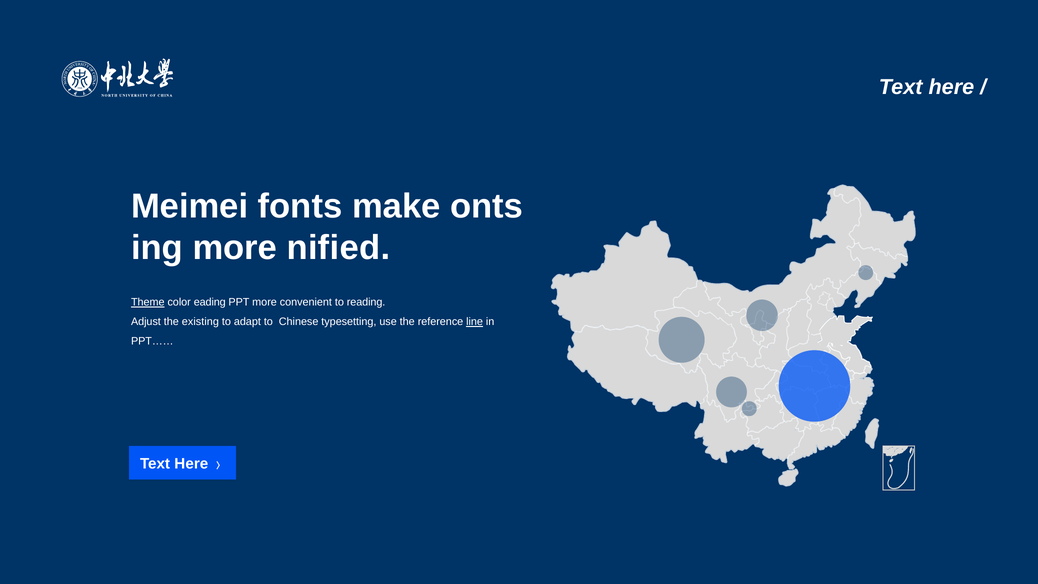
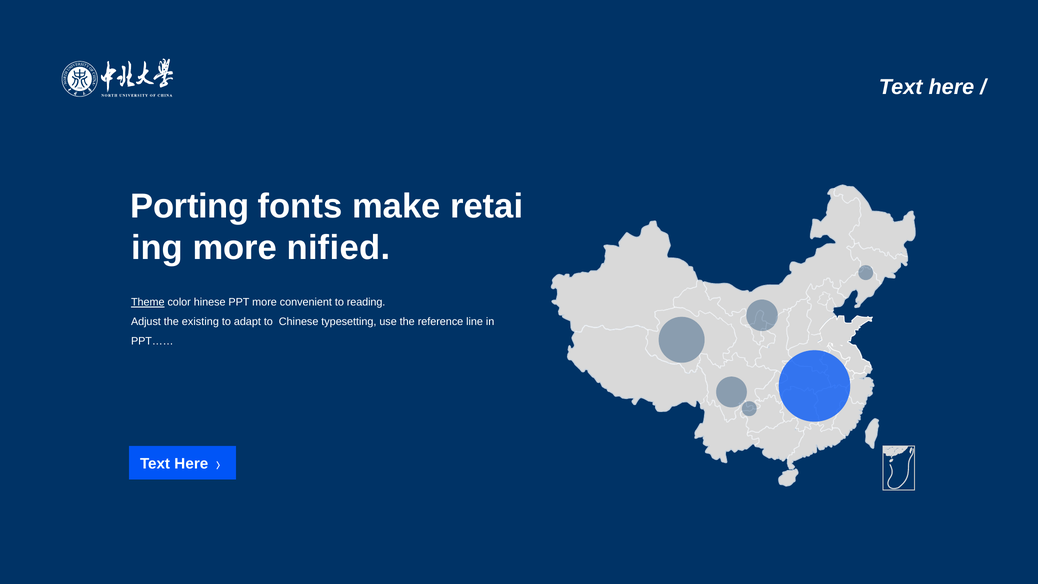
Meimei: Meimei -> Porting (190, 206)
onts: onts -> retai (487, 206)
eading: eading -> hinese (210, 302)
line underline: present -> none (475, 322)
